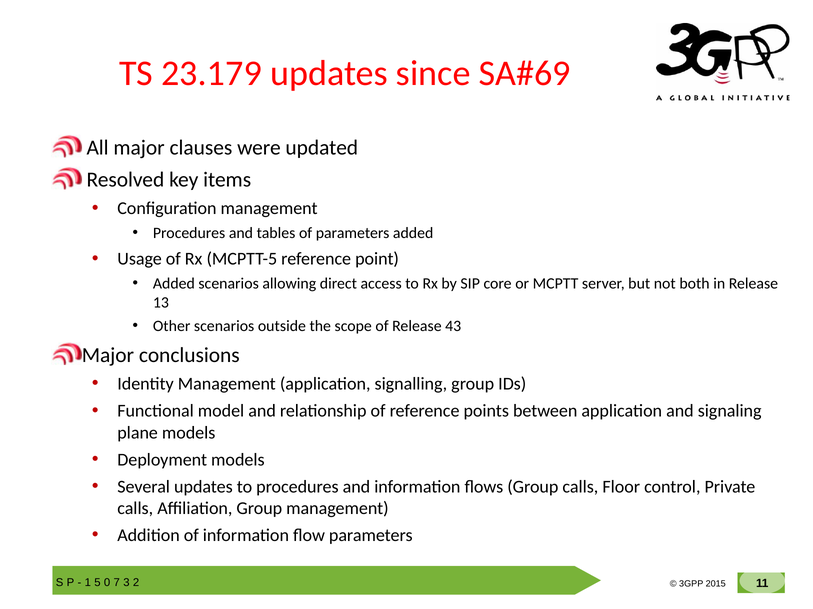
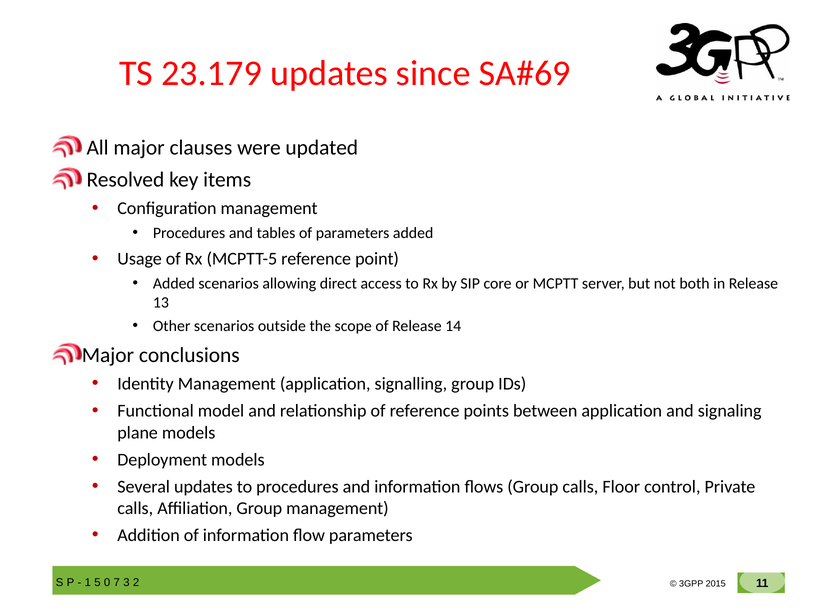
43: 43 -> 14 (453, 326)
